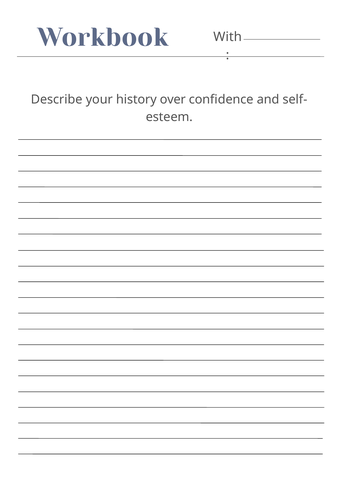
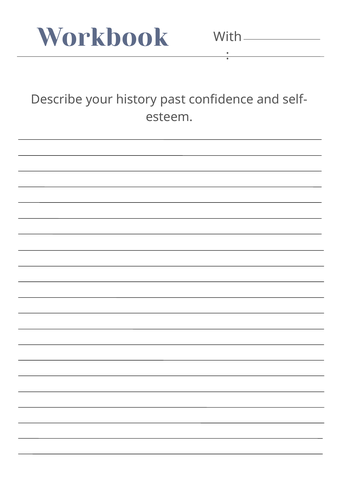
over: over -> past (173, 99)
